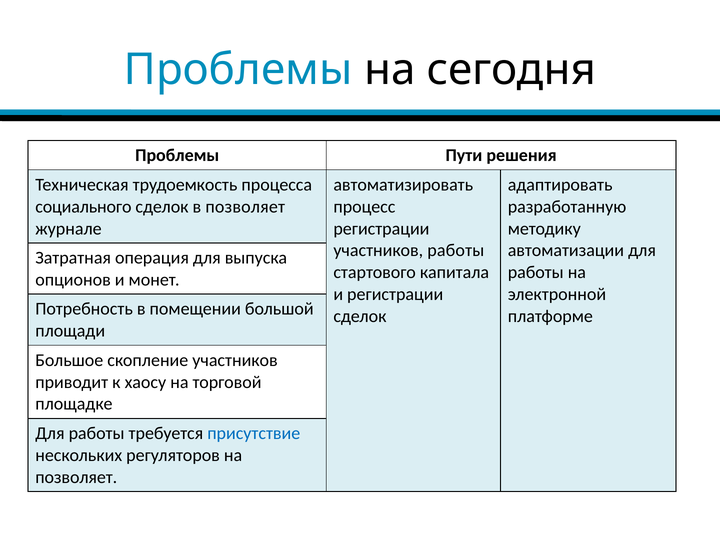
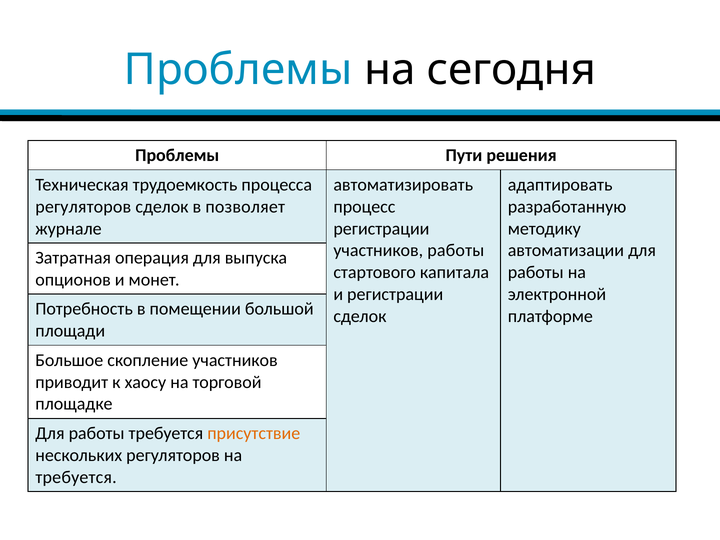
социального: социального -> регуляторов (83, 207)
присутствие colour: blue -> orange (254, 433)
позволяет: позволяет -> требуется (76, 477)
